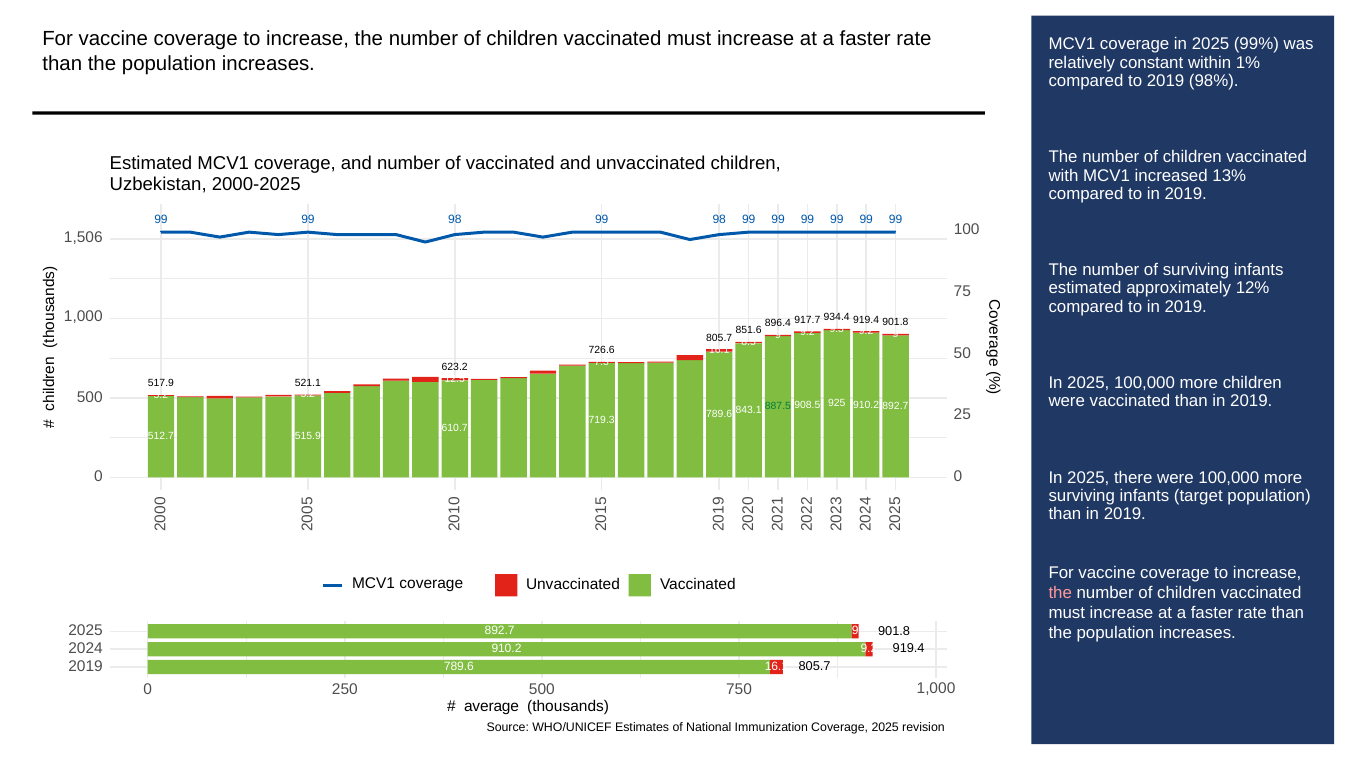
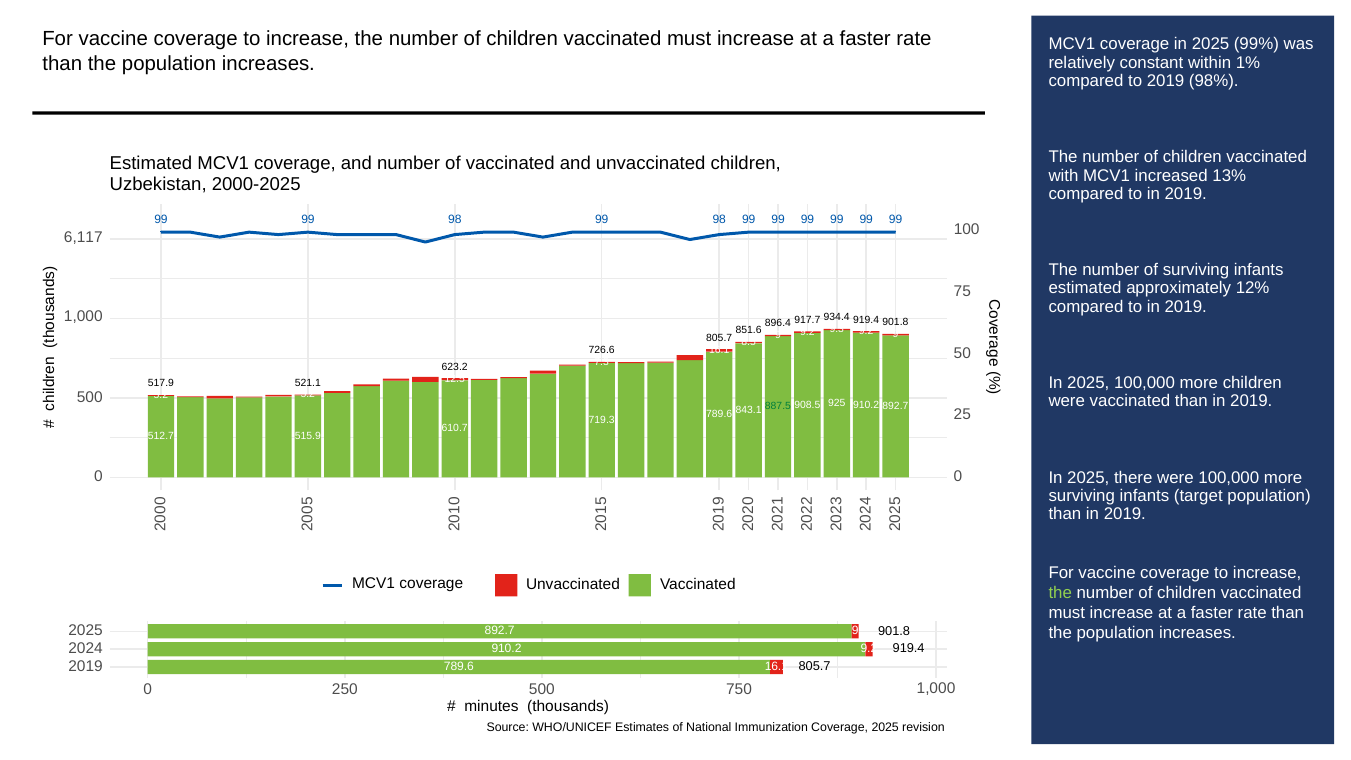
1,506: 1,506 -> 6,117 (83, 237)
the colour: pink -> light green (1060, 593)
average: average -> minutes (491, 706)
